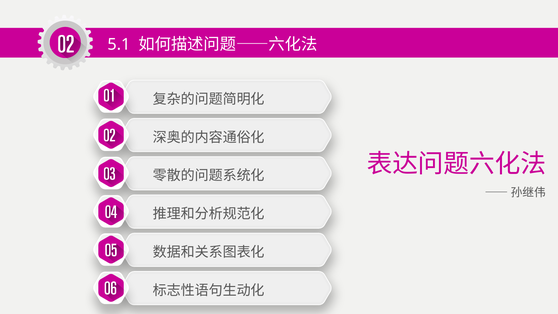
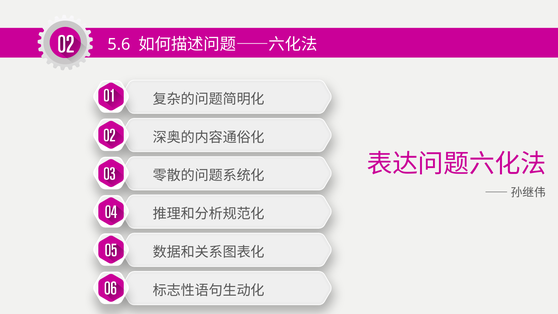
5.1: 5.1 -> 5.6 (119, 45)
